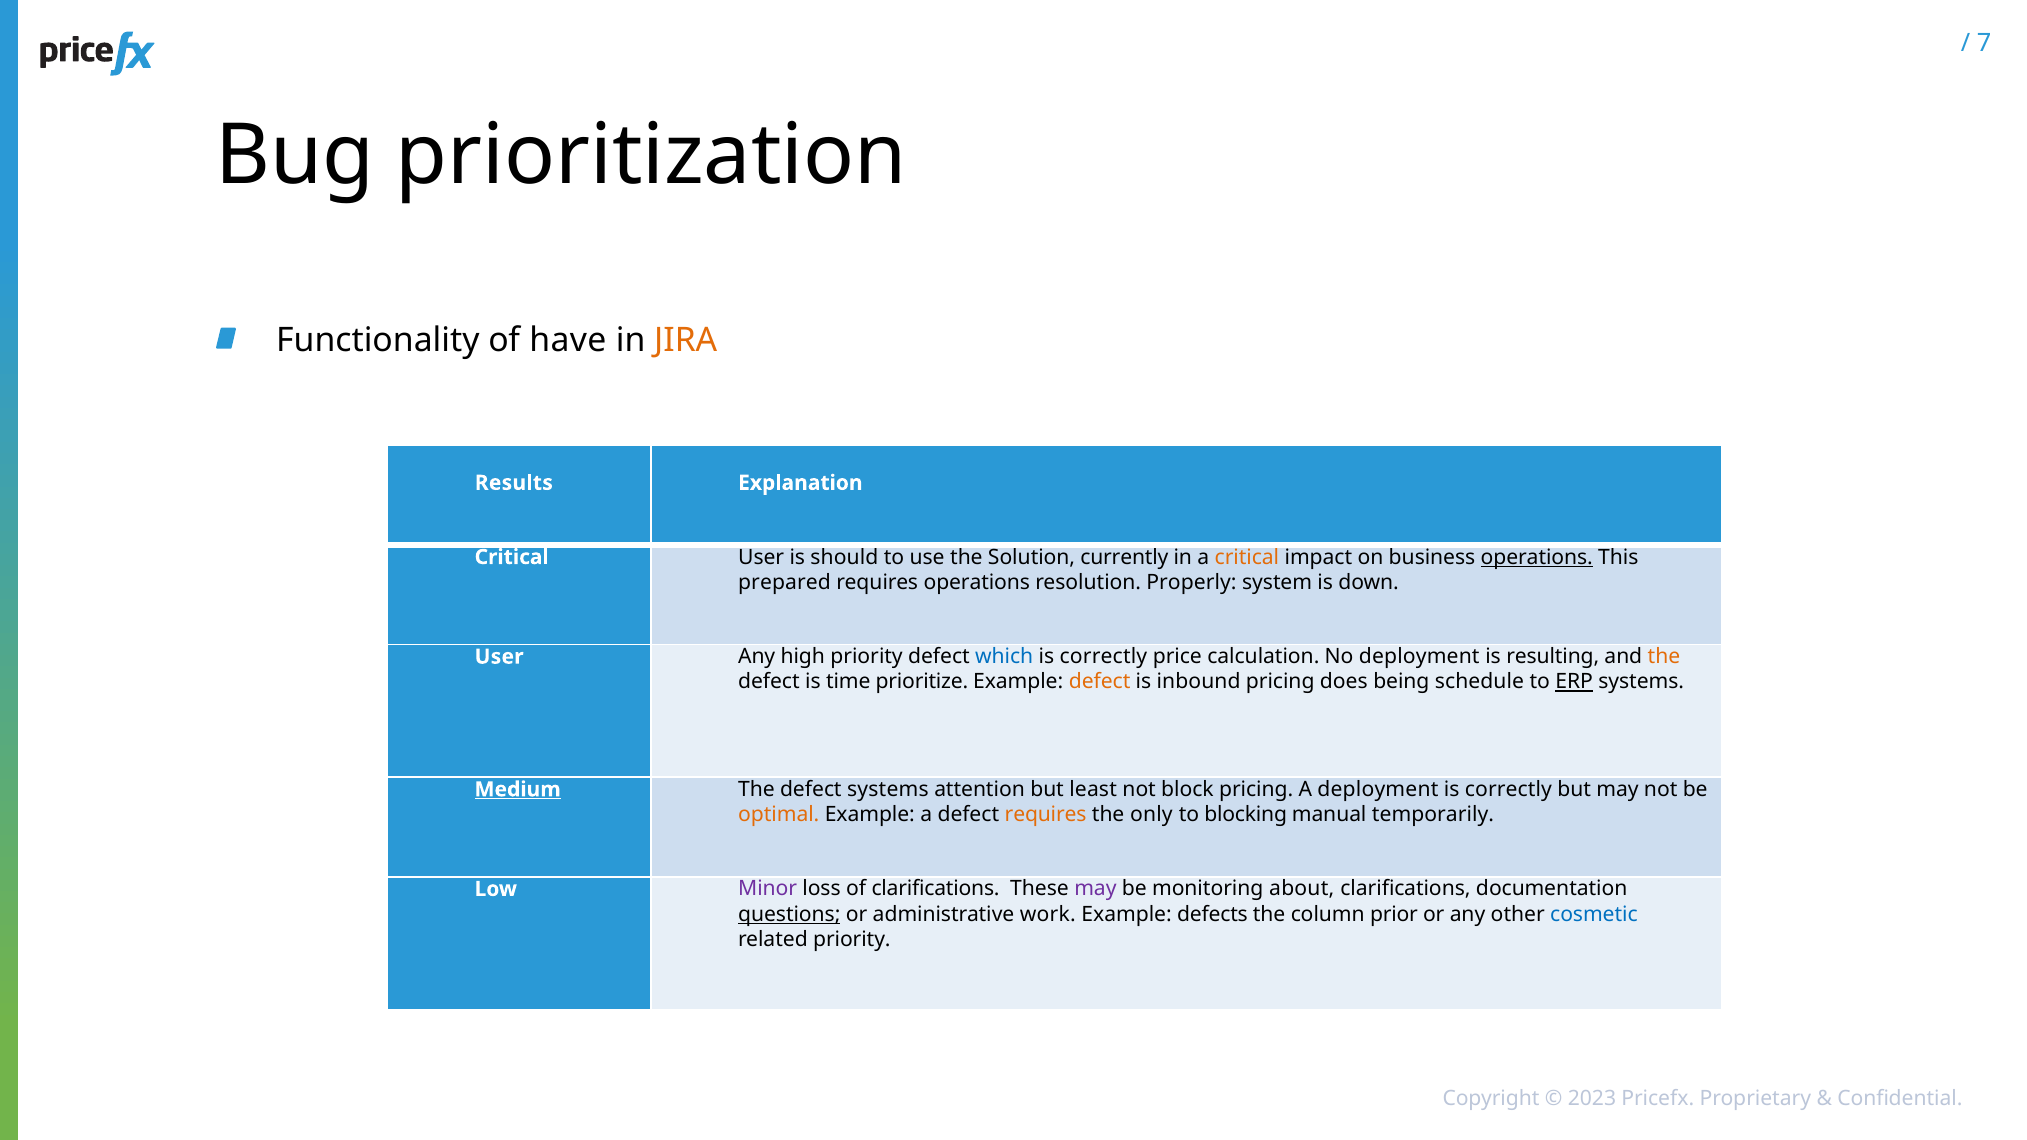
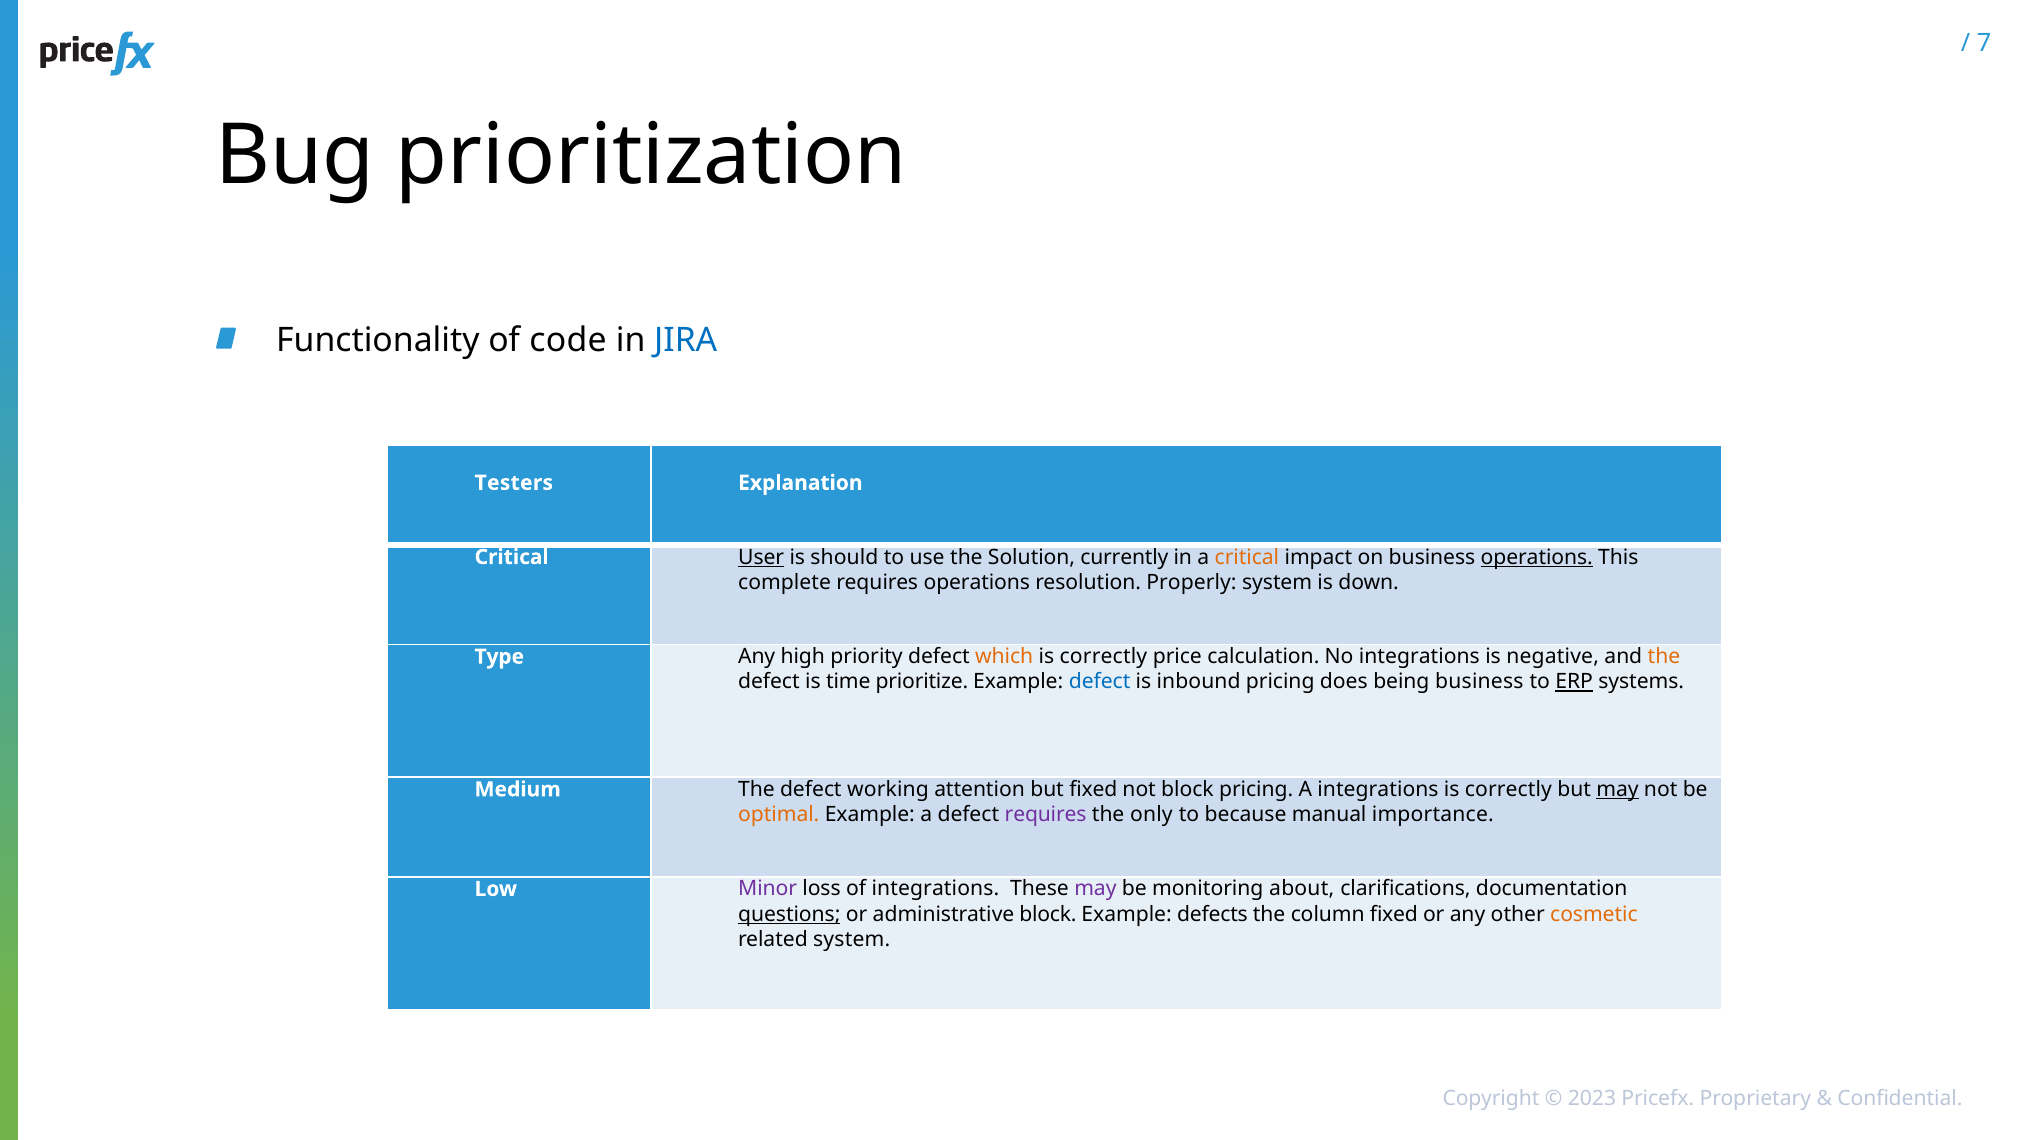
have: have -> code (568, 341)
JIRA colour: orange -> blue (686, 341)
Results: Results -> Testers (514, 483)
User underline: none -> present (761, 557)
prepared: prepared -> complete (785, 583)
User: User -> Type (499, 657)
which colour: blue -> orange (1004, 657)
No deployment: deployment -> integrations (1419, 657)
resulting: resulting -> negative (1553, 657)
defect colour: orange -> blue (1100, 682)
being schedule: schedule -> business (1479, 682)
Medium underline: present -> none (518, 790)
defect systems: systems -> working (888, 790)
but least: least -> fixed (1093, 790)
A deployment: deployment -> integrations (1378, 790)
may underline: none -> present (1617, 790)
requires colour: orange -> purple (1046, 815)
blocking: blocking -> because (1246, 815)
temporarily: temporarily -> importance (1433, 815)
of clarifications: clarifications -> integrations (935, 889)
administrative work: work -> block (1048, 914)
column prior: prior -> fixed (1394, 914)
cosmetic colour: blue -> orange (1594, 914)
related priority: priority -> system (852, 940)
